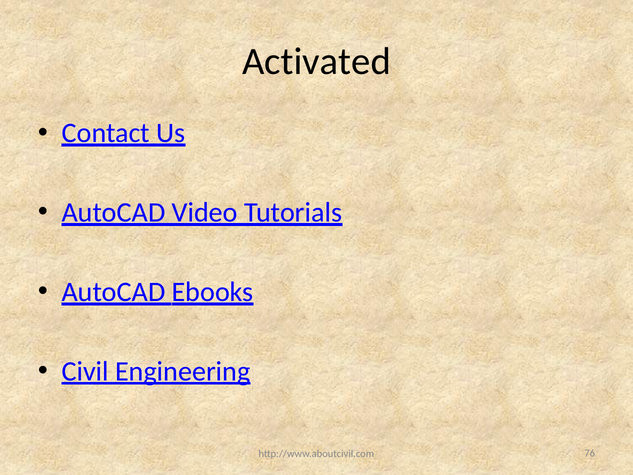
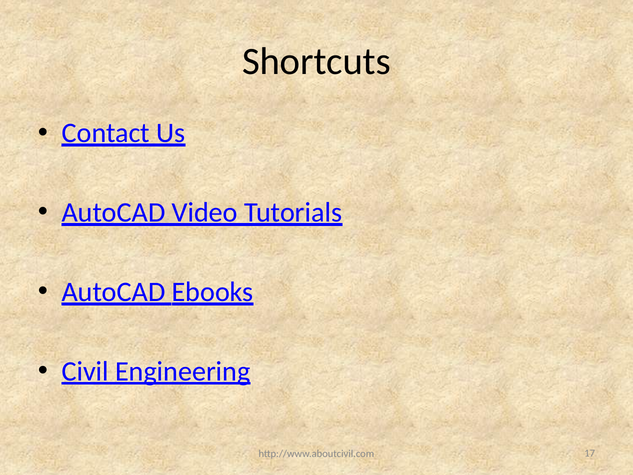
Activated: Activated -> Shortcuts (316, 61)
76: 76 -> 17 (590, 453)
